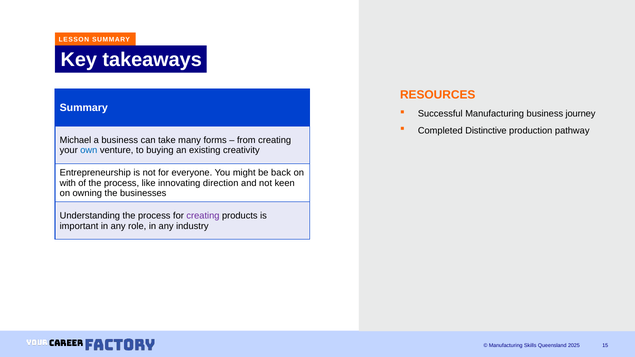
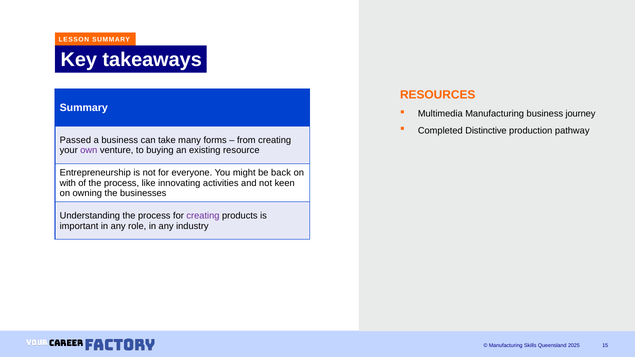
Successful: Successful -> Multimedia (440, 114)
Michael: Michael -> Passed (75, 140)
own colour: blue -> purple (89, 151)
creativity: creativity -> resource (241, 151)
direction: direction -> activities (221, 183)
